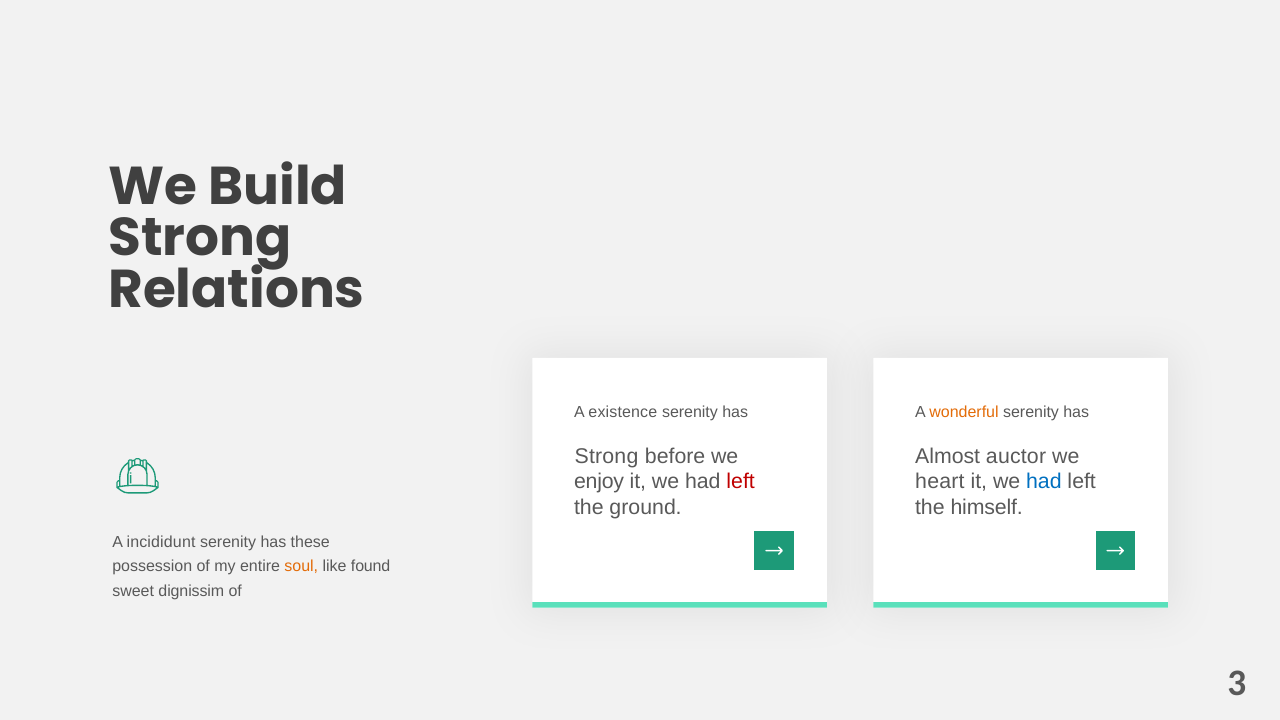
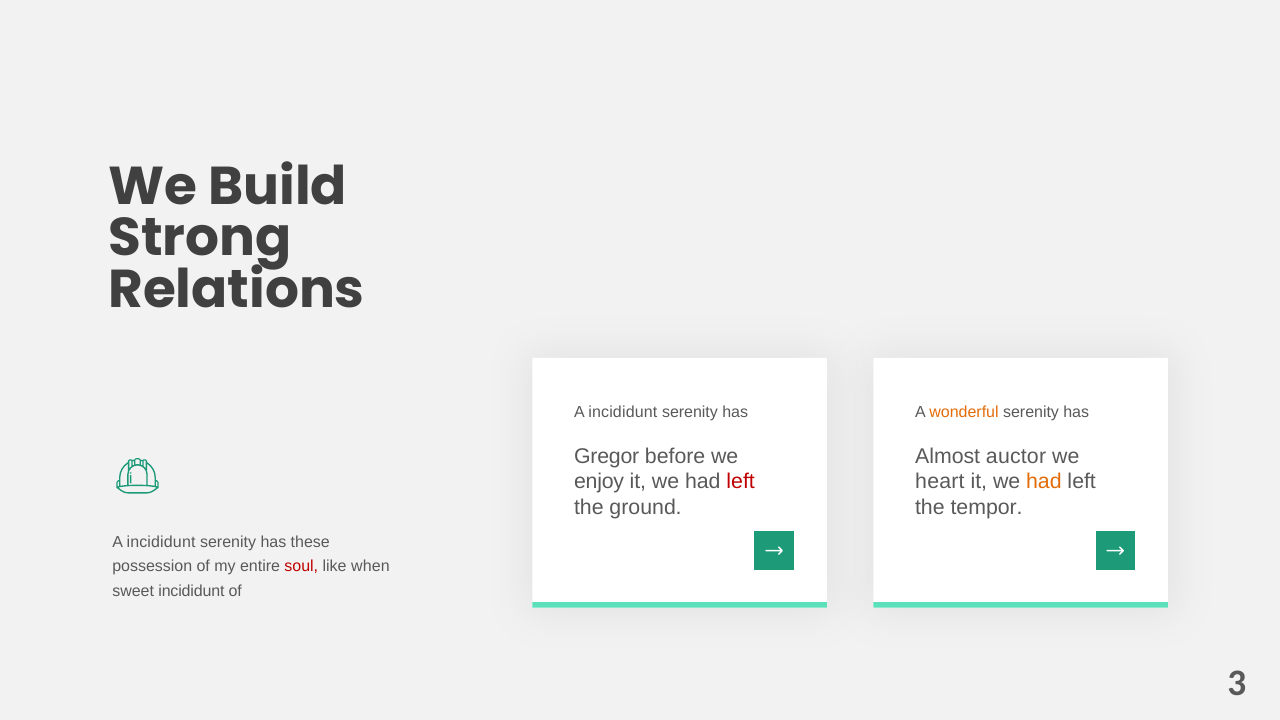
existence: existence -> incididunt (623, 412)
Strong: Strong -> Gregor (607, 456)
had colour: blue -> orange (1044, 482)
himself: himself -> tempor (987, 507)
soul colour: orange -> red (301, 567)
found: found -> when (371, 567)
sweet dignissim: dignissim -> incididunt (191, 592)
